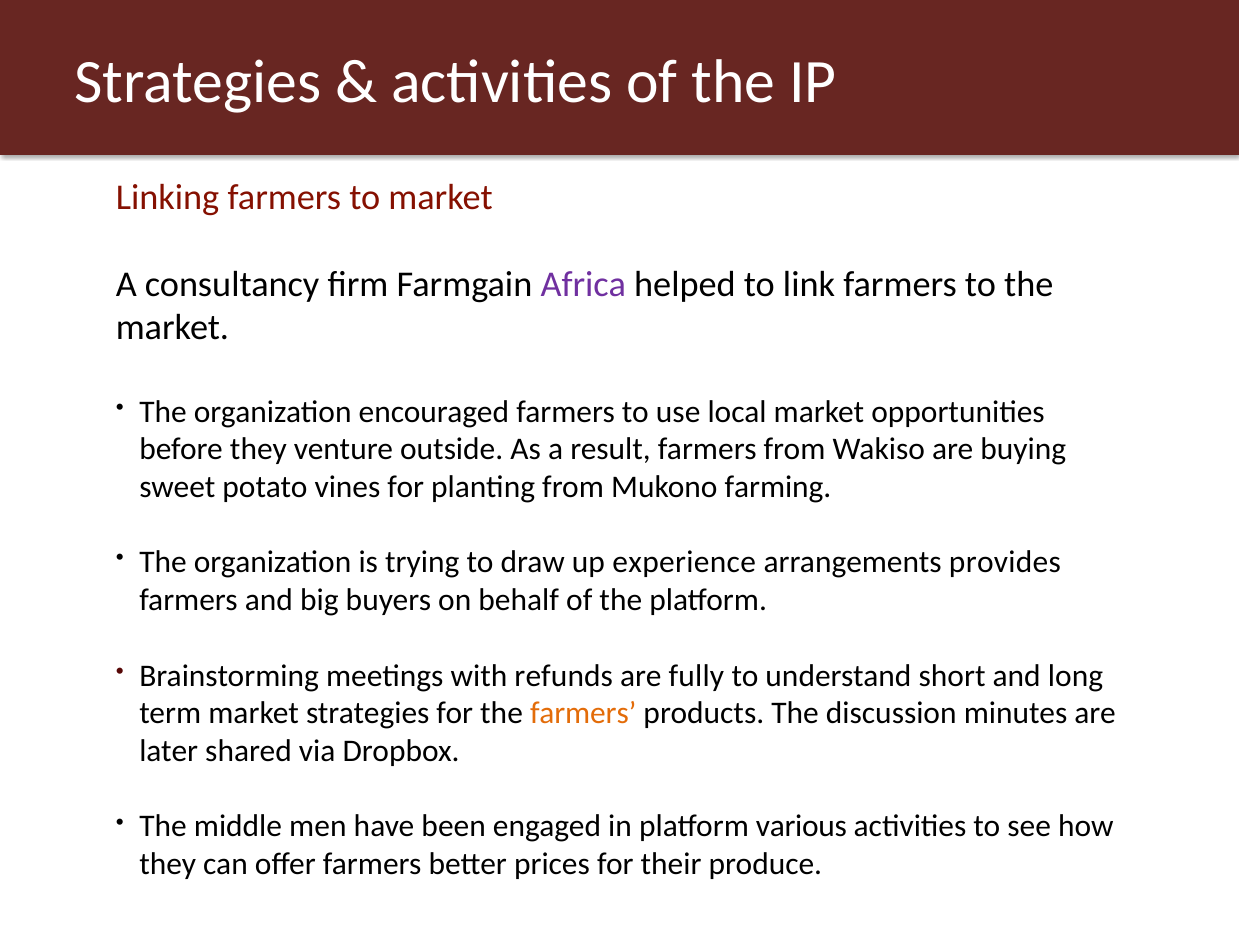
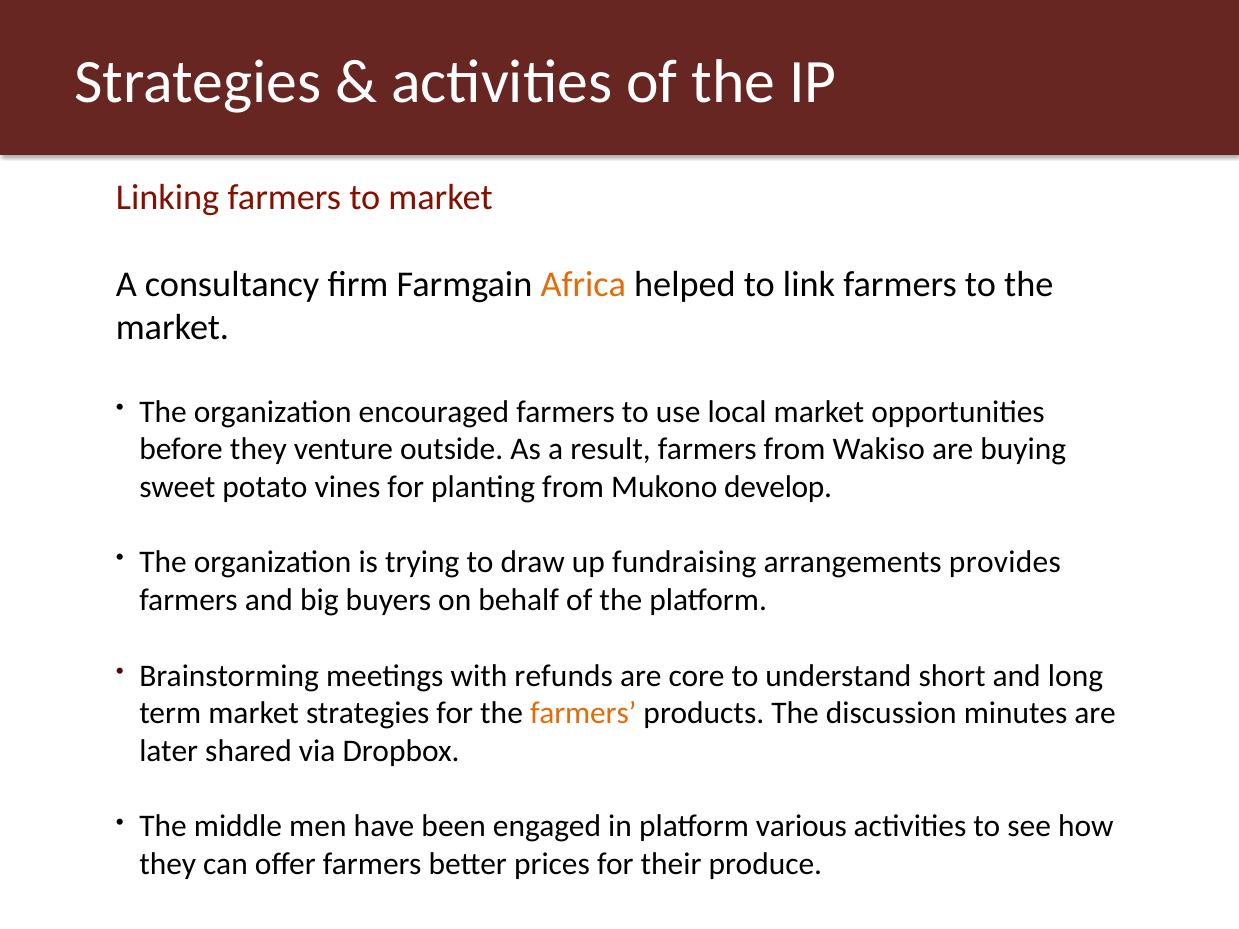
Africa colour: purple -> orange (583, 284)
farming: farming -> develop (778, 487)
experience: experience -> fundraising (684, 563)
fully: fully -> core (697, 676)
